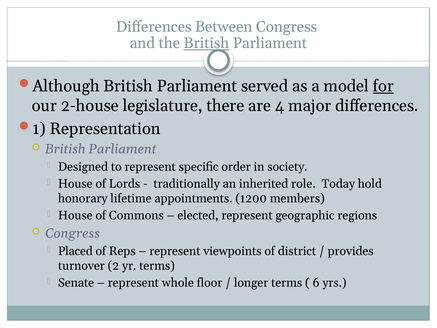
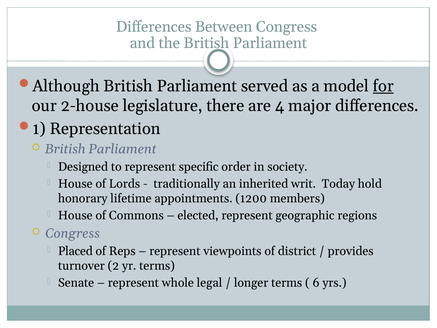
British underline: present -> none (206, 43)
role: role -> writ (304, 184)
floor: floor -> legal (210, 283)
